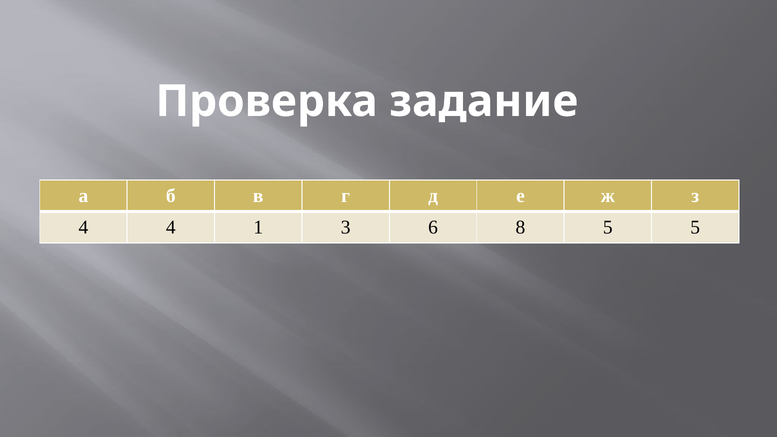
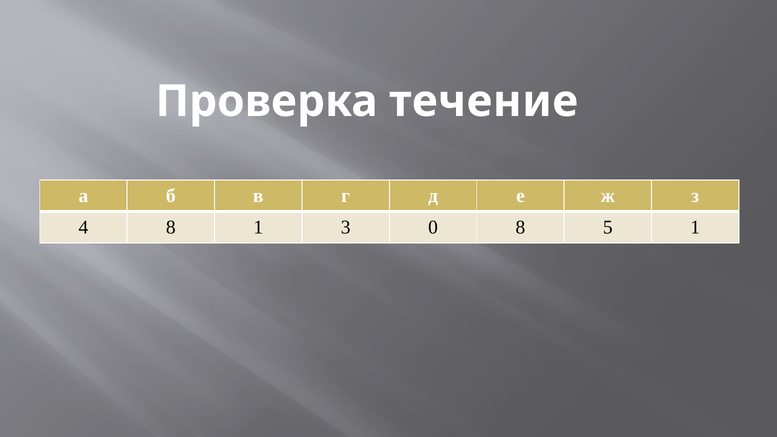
задание: задание -> течение (484, 101)
4 4: 4 -> 8 (171, 227)
6: 6 -> 0 (433, 227)
5 5: 5 -> 1 (695, 227)
